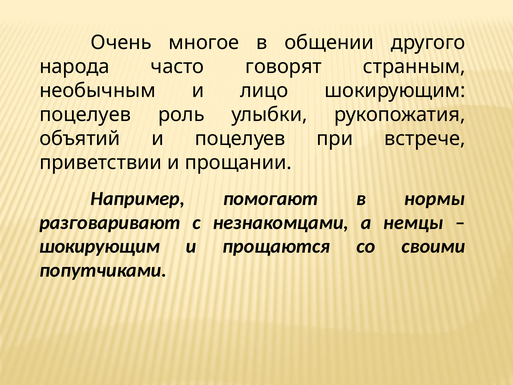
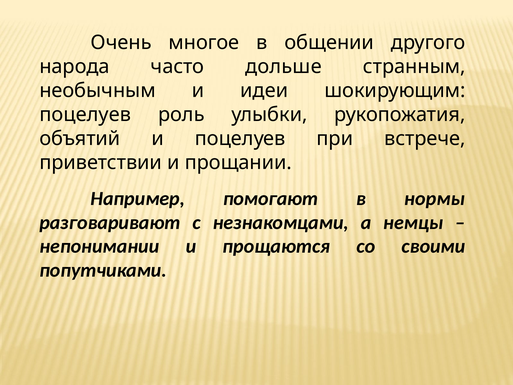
говорят: говорят -> дольше (283, 67)
лицо: лицо -> идеи (264, 91)
шокирующим: шокирующим -> непонимании (99, 246)
